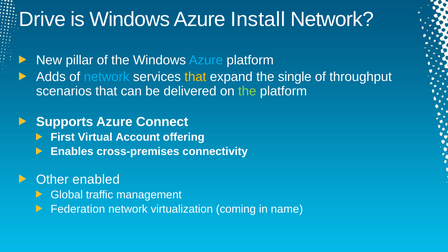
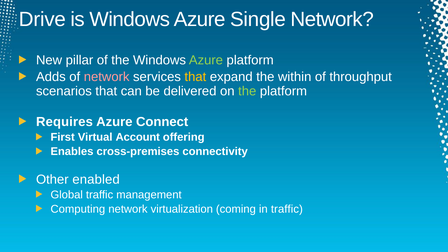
Install: Install -> Single (258, 19)
Azure colour: light blue -> light green (206, 60)
network colour: light blue -> pink (107, 77)
single: single -> within (295, 77)
Supports: Supports -> Requires (64, 122)
Federation: Federation -> Computing (78, 209)
in name: name -> traffic (287, 209)
